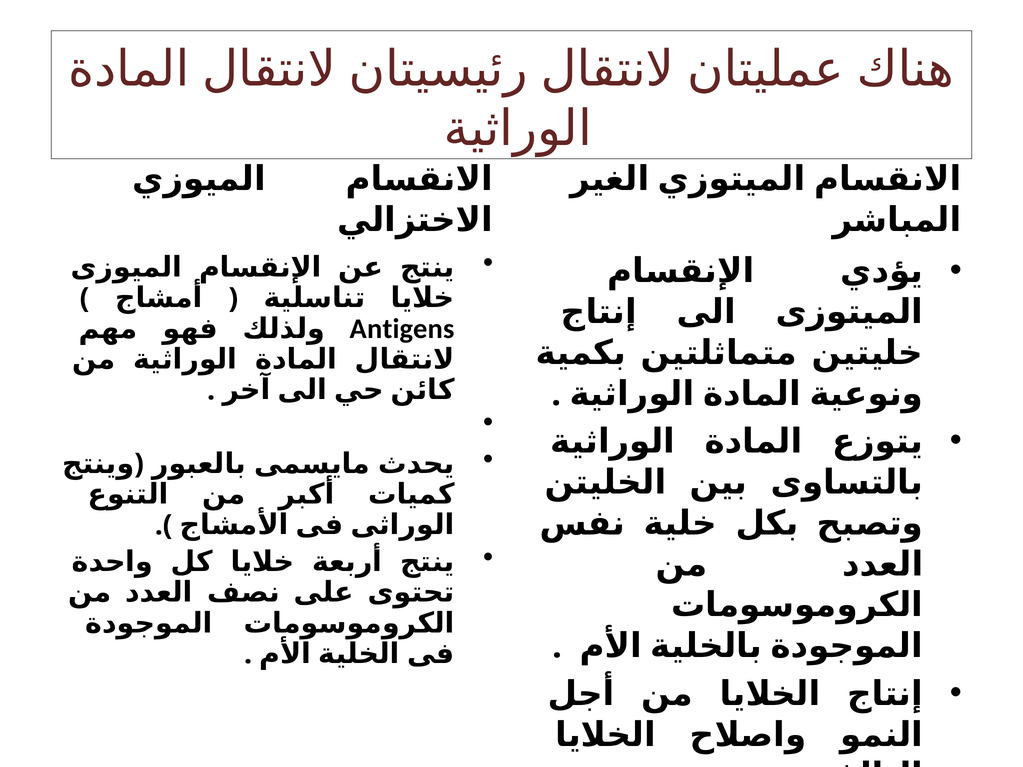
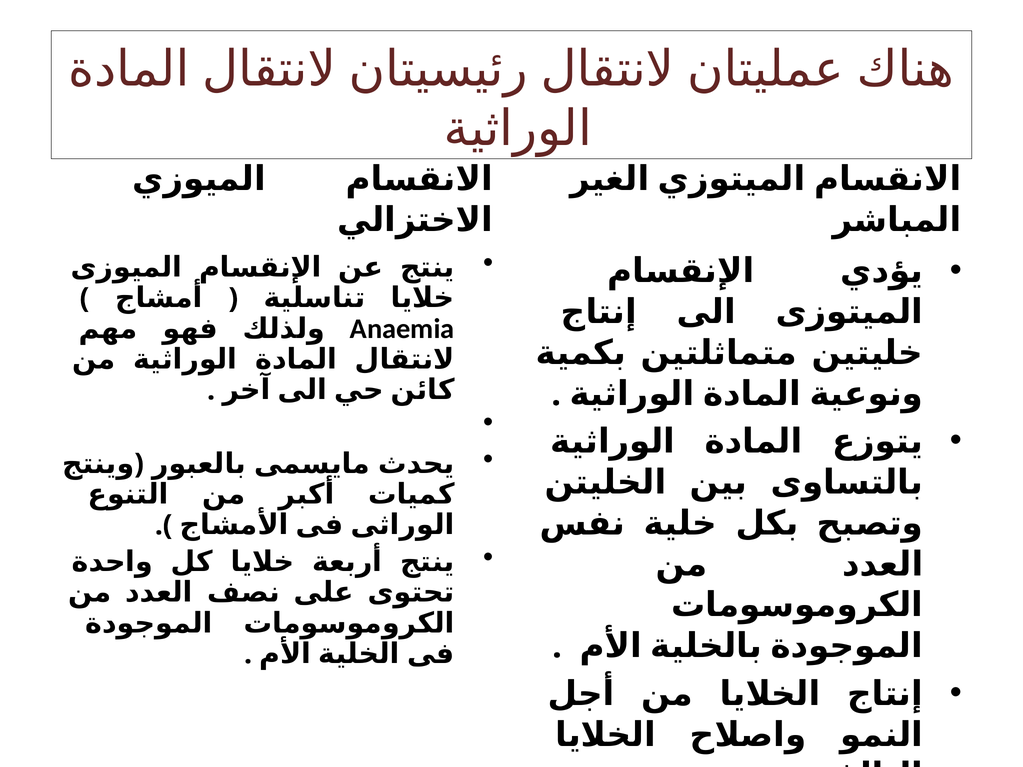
Antigens: Antigens -> Anaemia (402, 329)
